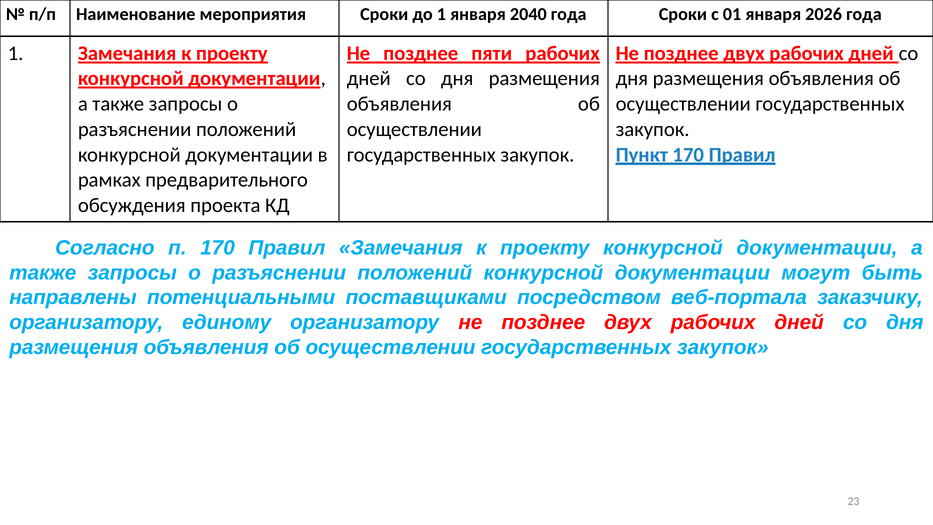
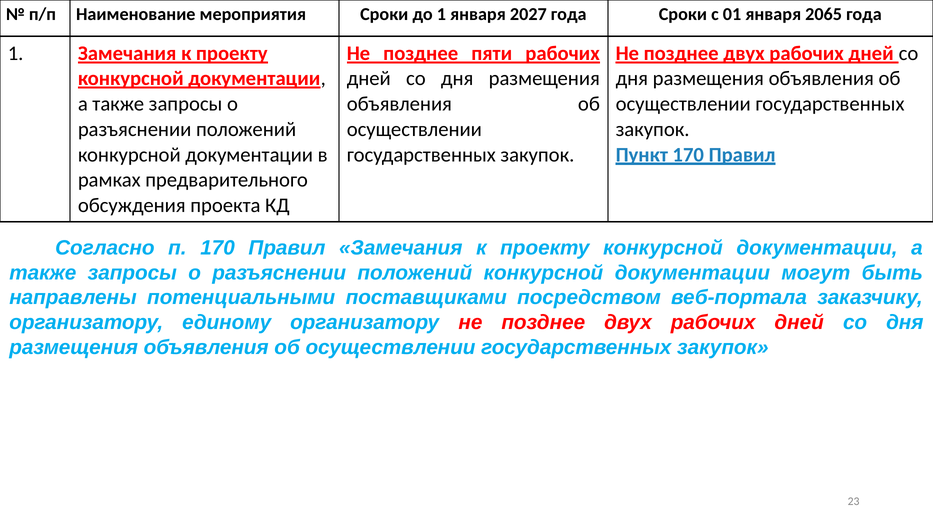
2040: 2040 -> 2027 (528, 14)
2026: 2026 -> 2065 (824, 14)
